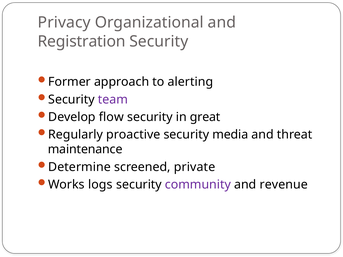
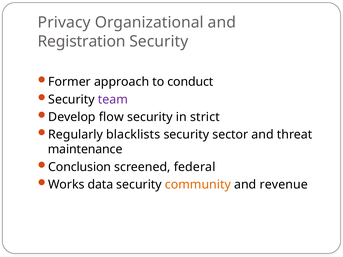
alerting: alerting -> conduct (190, 82)
great: great -> strict (205, 117)
proactive: proactive -> blacklists (133, 135)
media: media -> sector (230, 135)
Determine: Determine -> Conclusion (80, 167)
private: private -> federal (195, 167)
logs: logs -> data (100, 185)
community colour: purple -> orange (198, 185)
